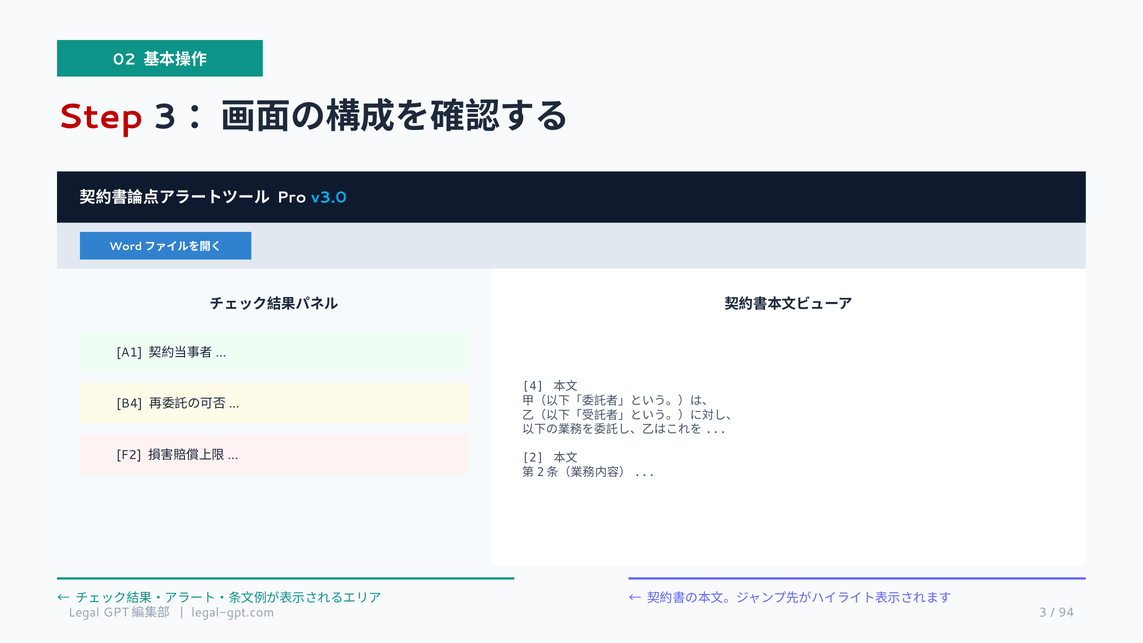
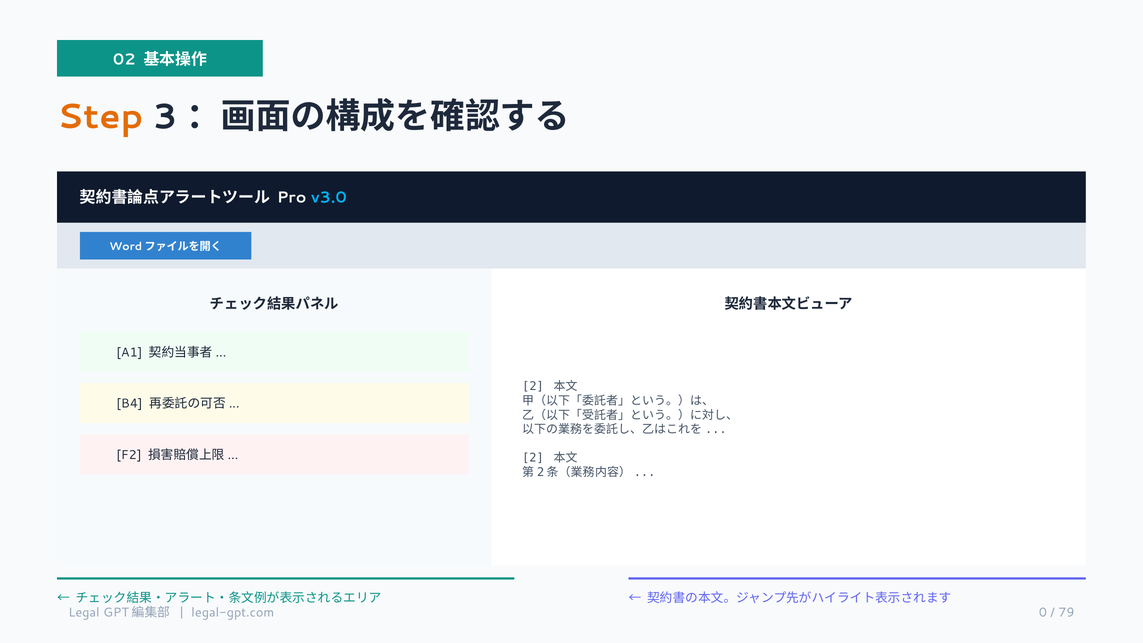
Step colour: red -> orange (100, 117)
4: 4 -> 2 (533, 386)
3: 3 -> 0 (1043, 612)
94: 94 -> 79 (1066, 612)
